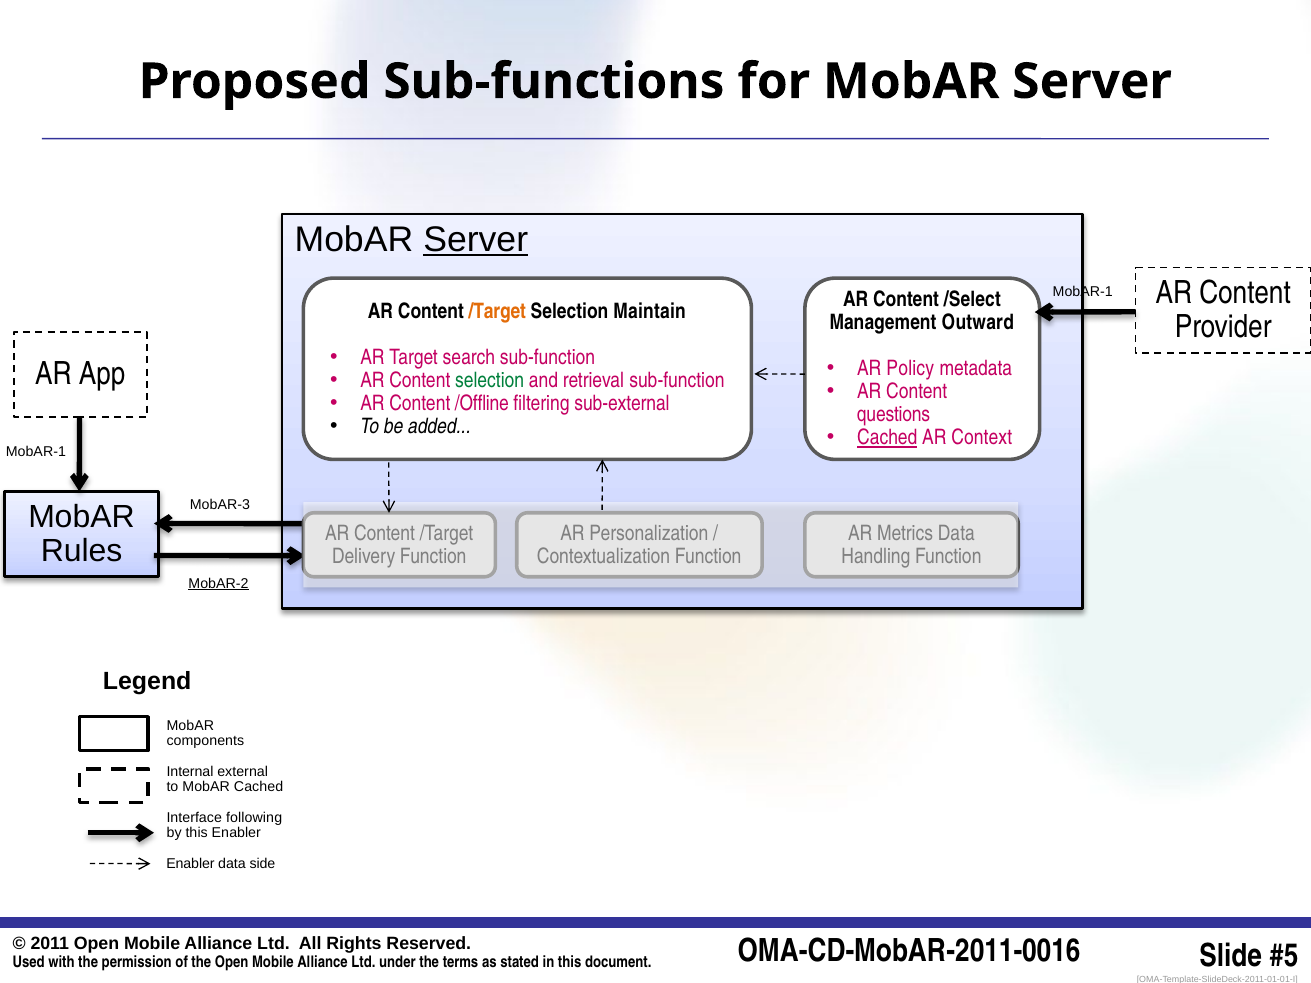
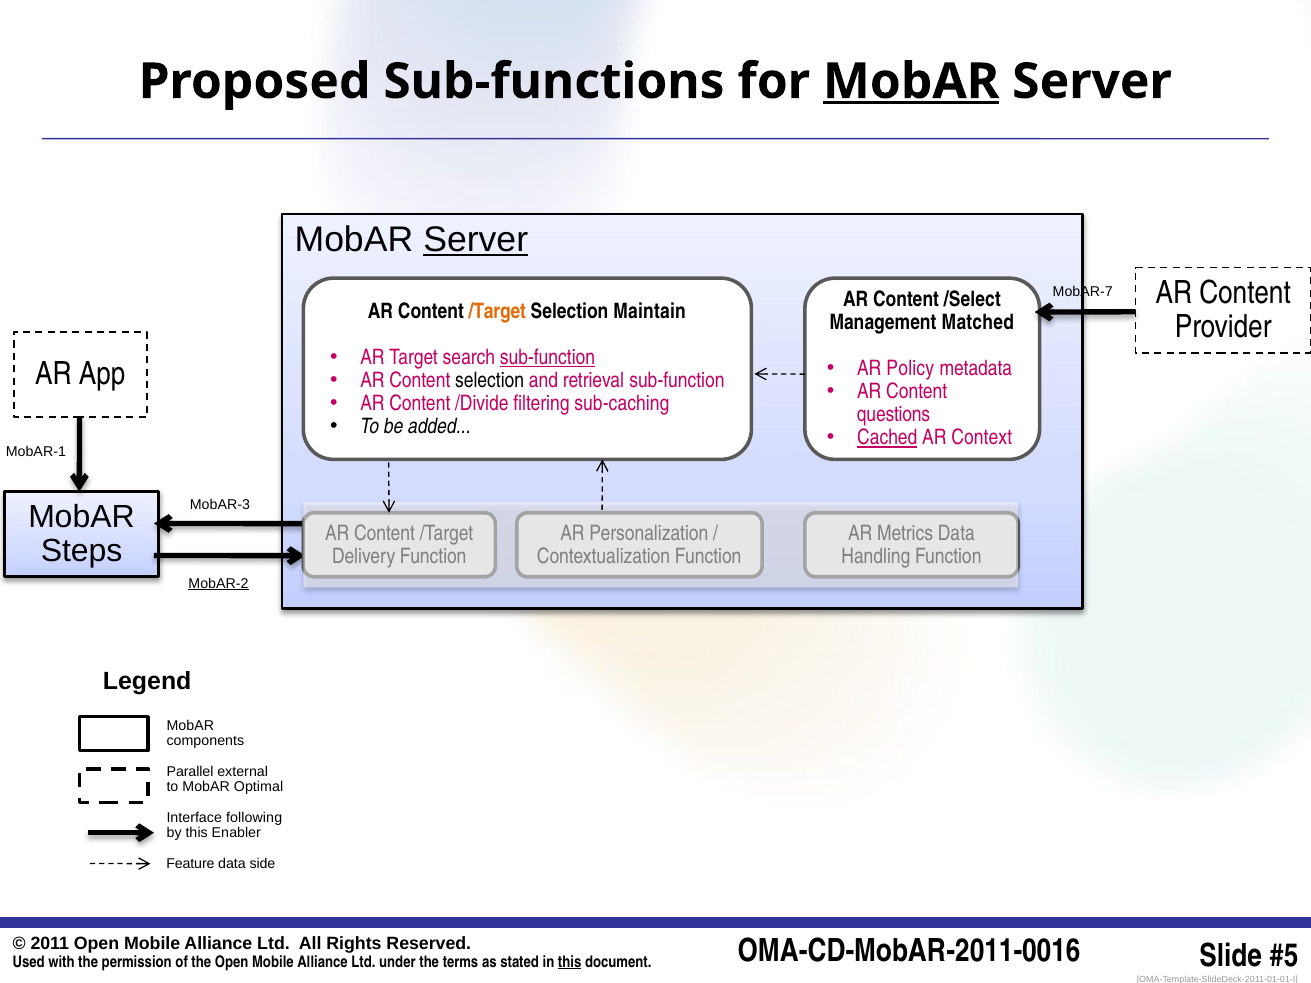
MobAR underline: none -> present (911, 82)
MobAR-1: MobAR-1 -> MobAR-7 (1083, 292)
Outward: Outward -> Matched (978, 323)
sub-function underline: none -> present (547, 357)
selection colour: green -> black (490, 380)
/Offline: /Offline -> /Divide (482, 403)
sub-external: sub-external -> sub-caching (622, 403)
Rules: Rules -> Steps (82, 551)
Internal: Internal -> Parallel (190, 772)
MobAR Cached: Cached -> Optimal (259, 787)
Enabler: Enabler -> Feature (190, 864)
this underline: none -> present (570, 962)
